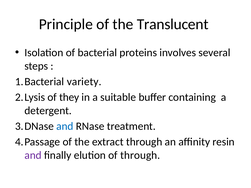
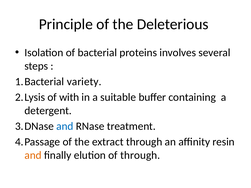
Translucent: Translucent -> Deleterious (173, 24)
they: they -> with (69, 97)
and colour: purple -> orange (33, 155)
